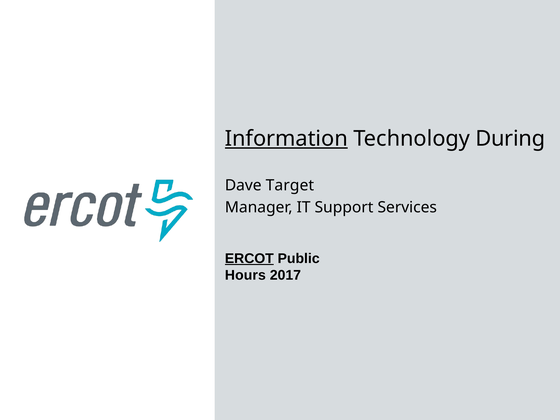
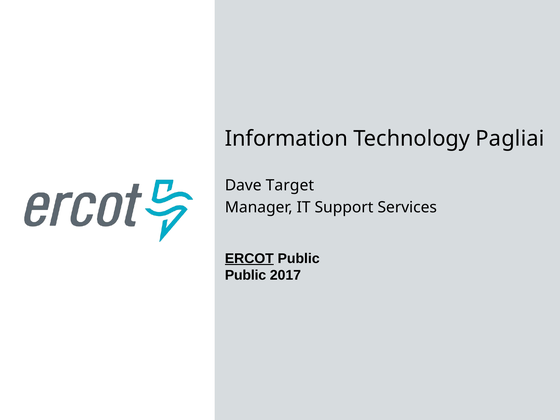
Information underline: present -> none (286, 139)
During: During -> Pagliai (510, 139)
Hours: Hours -> Public (246, 275)
